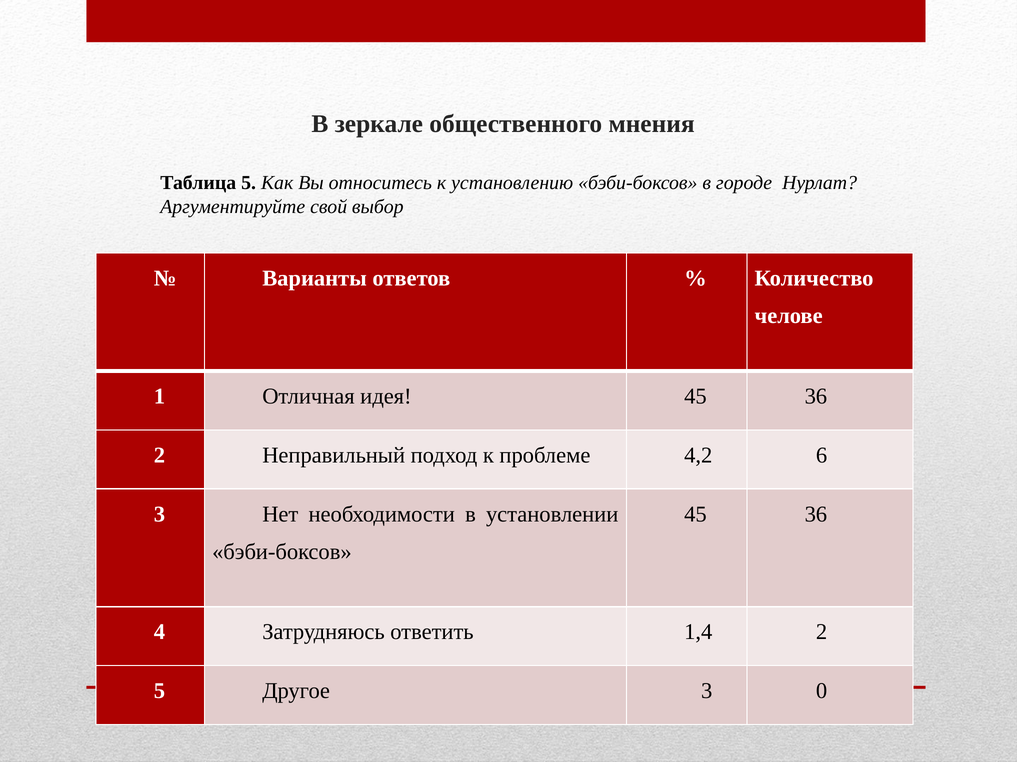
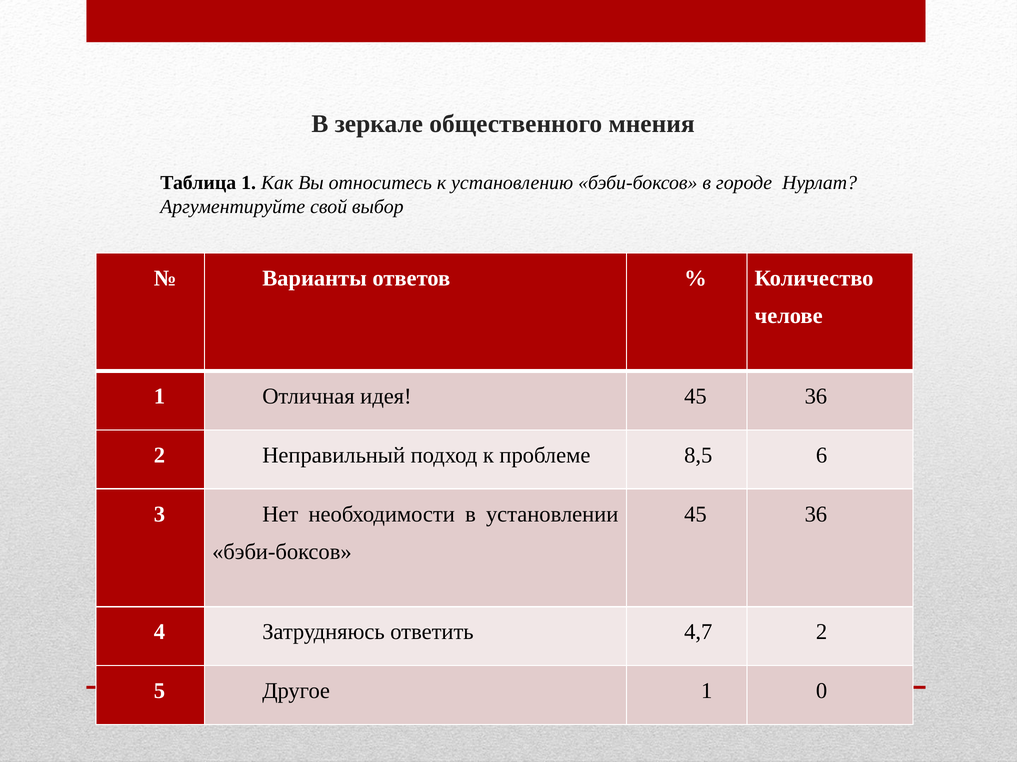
Таблица 5: 5 -> 1 (249, 183)
4,2: 4,2 -> 8,5 (698, 456)
1,4: 1,4 -> 4,7 (698, 633)
Другое 3: 3 -> 1 (707, 692)
